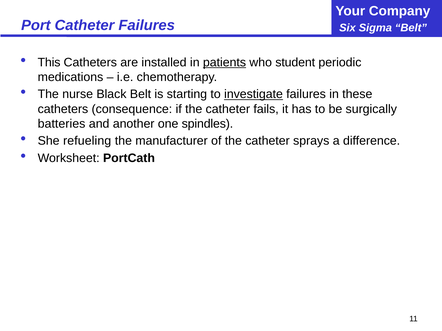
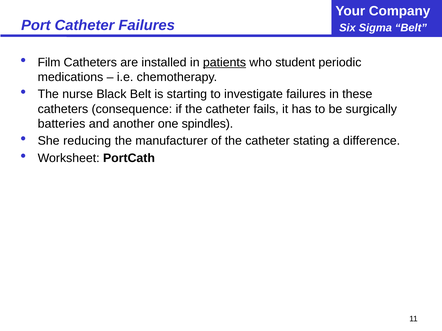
This: This -> Film (49, 62)
investigate underline: present -> none (253, 94)
refueling: refueling -> reducing (87, 141)
sprays: sprays -> stating (311, 141)
